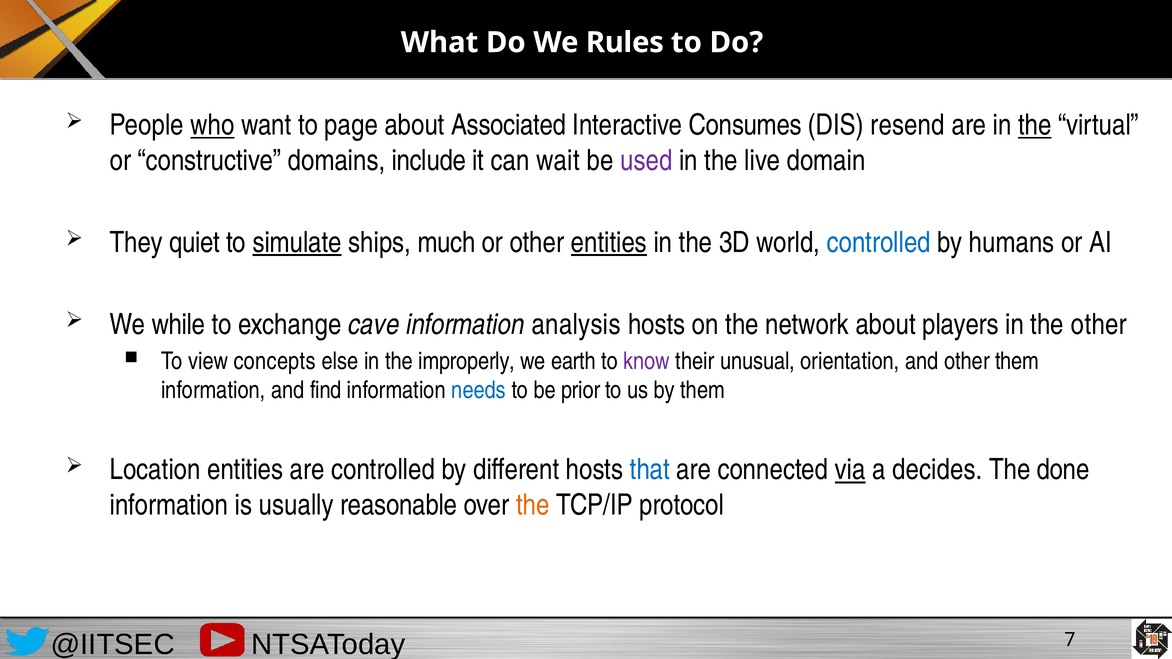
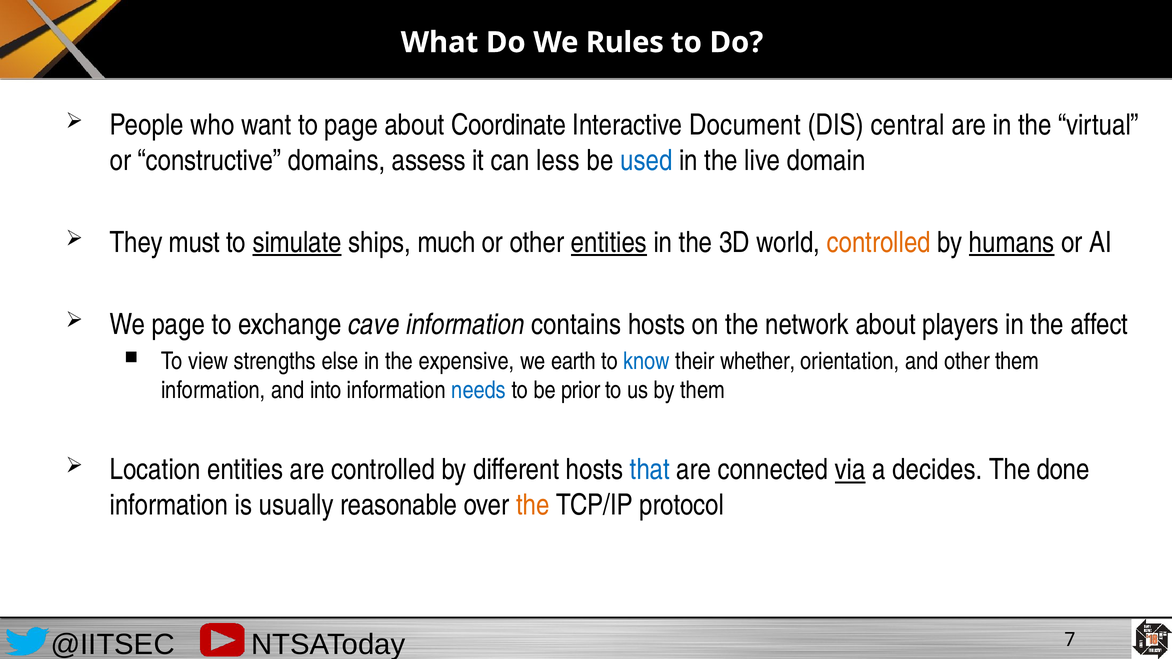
who underline: present -> none (212, 125)
Associated: Associated -> Coordinate (509, 125)
Consumes: Consumes -> Document (745, 125)
resend: resend -> central (908, 125)
the underline: present -> none (1035, 125)
include: include -> assess (429, 160)
wait: wait -> less (558, 160)
used colour: purple -> blue (646, 160)
quiet: quiet -> must (195, 242)
controlled colour: blue -> orange (879, 242)
humans underline: none -> present (1012, 242)
We while: while -> page (178, 324)
analysis: analysis -> contains (576, 324)
the other: other -> affect (1099, 324)
concepts: concepts -> strengths (275, 361)
improperly: improperly -> expensive (467, 361)
know colour: purple -> blue (647, 361)
unusual: unusual -> whether (758, 361)
find: find -> into (326, 391)
